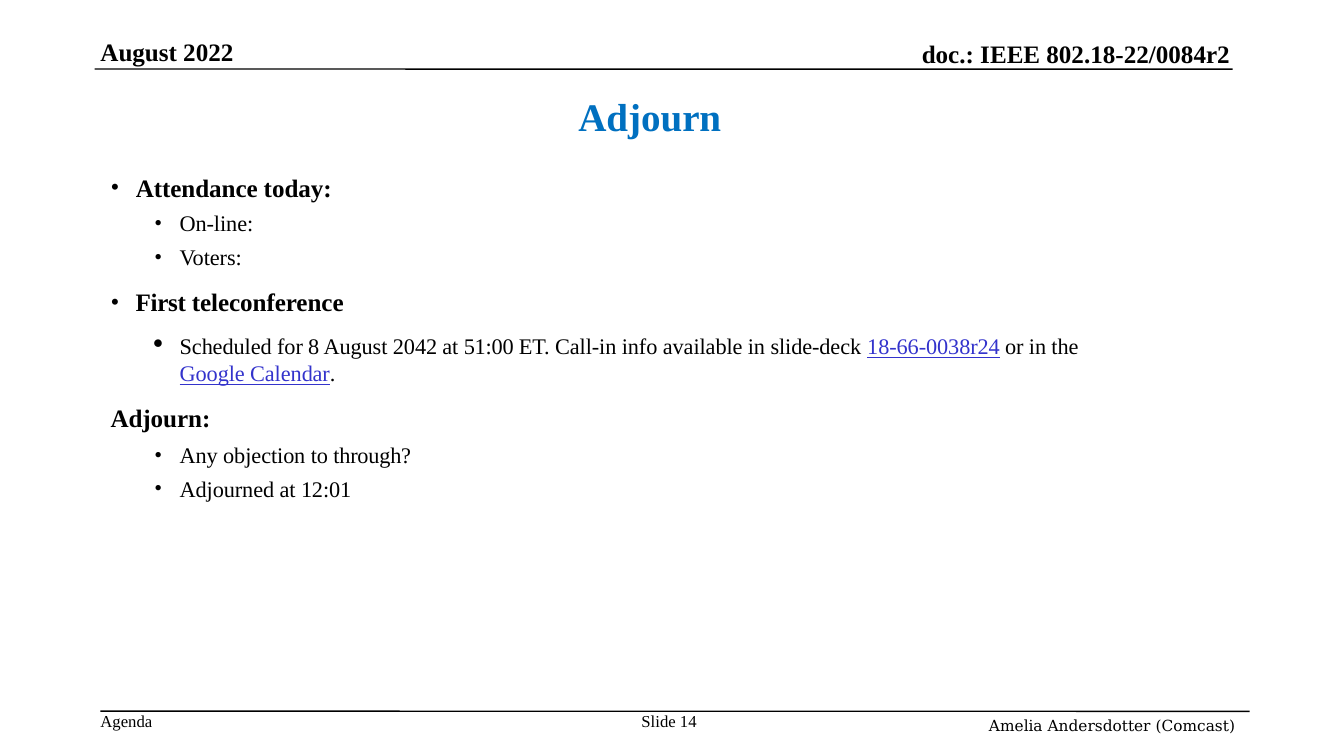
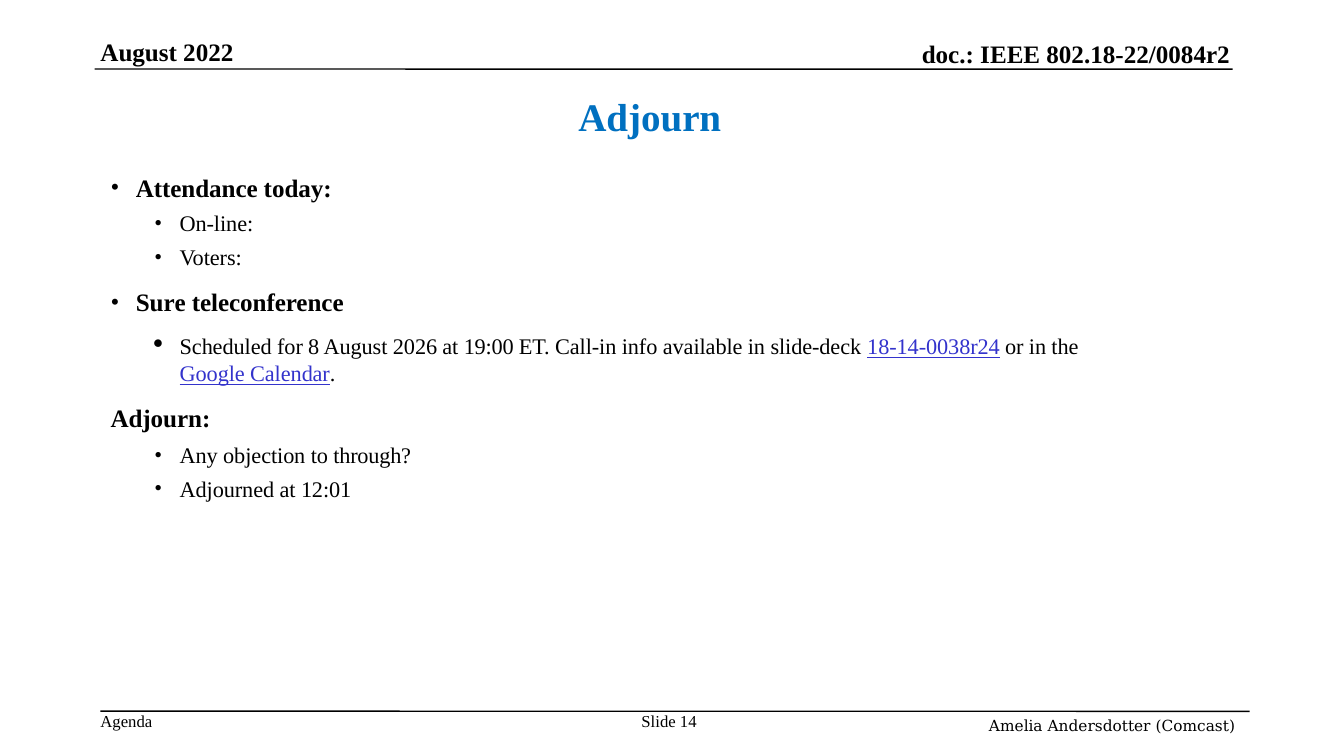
First: First -> Sure (161, 304)
2042: 2042 -> 2026 (415, 348)
51:00: 51:00 -> 19:00 (489, 348)
18-66-0038r24: 18-66-0038r24 -> 18-14-0038r24 (934, 348)
